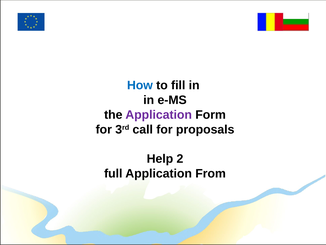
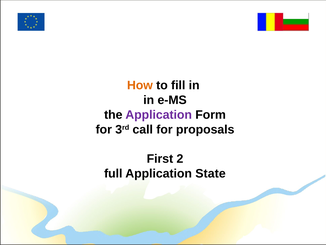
How colour: blue -> orange (140, 85)
Help: Help -> First (160, 159)
From: From -> State (211, 173)
